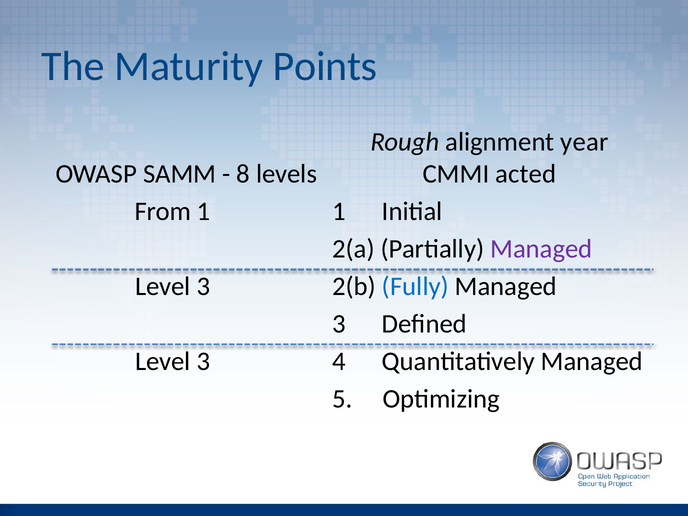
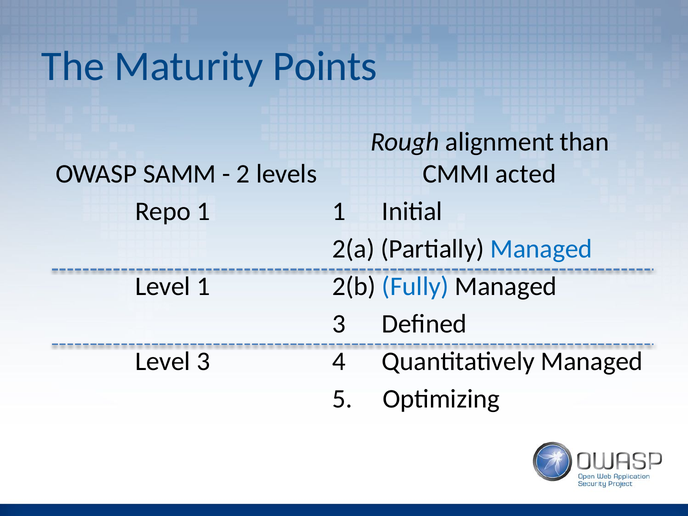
year: year -> than (585, 142)
8: 8 -> 2 (243, 174)
From: From -> Repo (163, 211)
Managed colour: purple -> blue (541, 249)
3: 3 -> 1 (203, 286)
